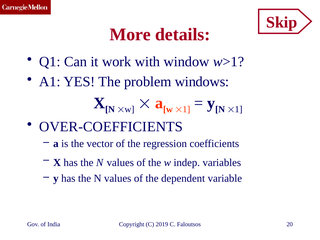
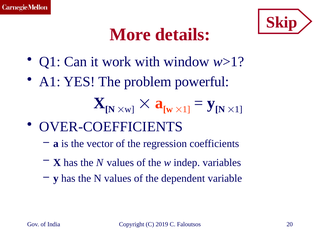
windows: windows -> powerful (202, 82)
